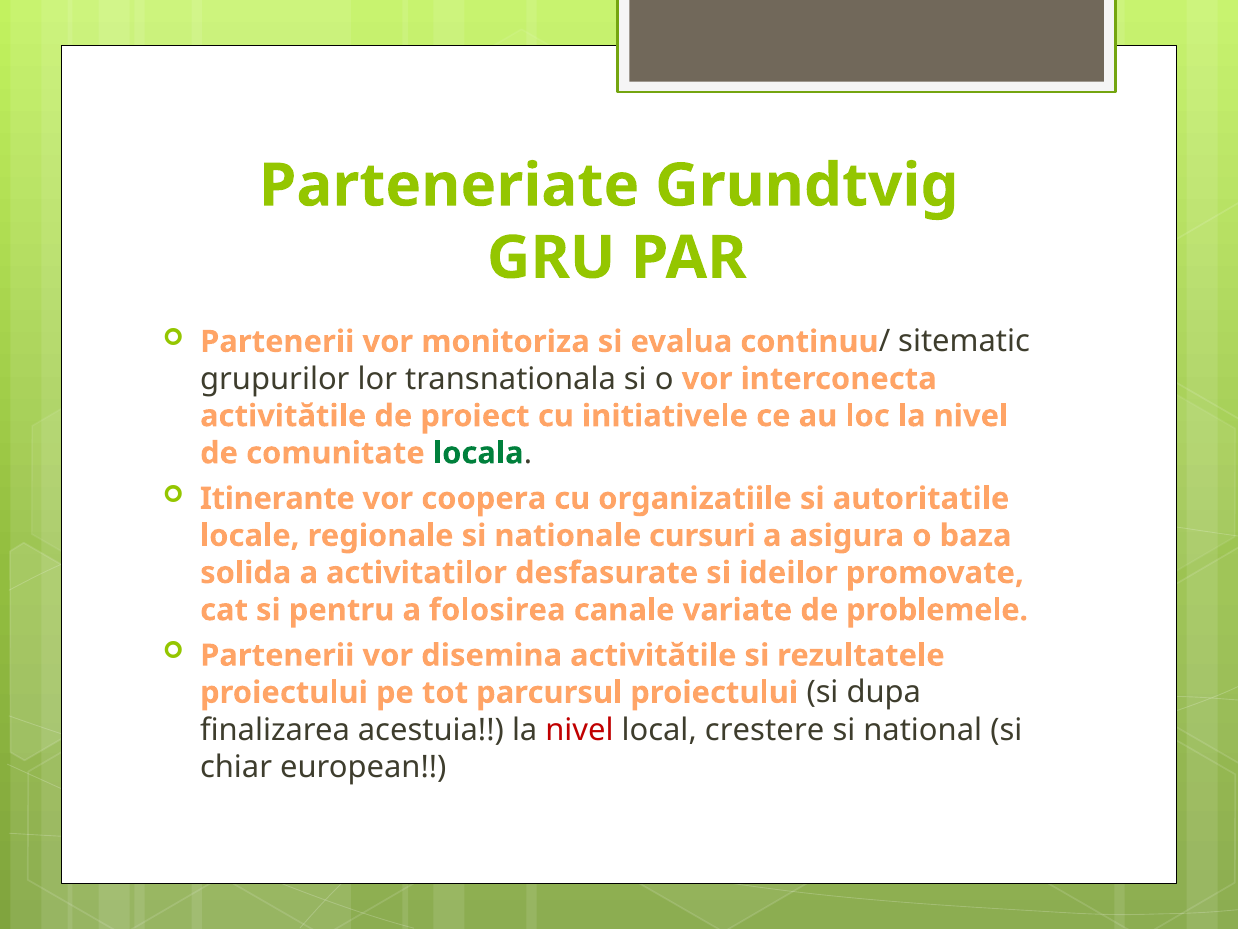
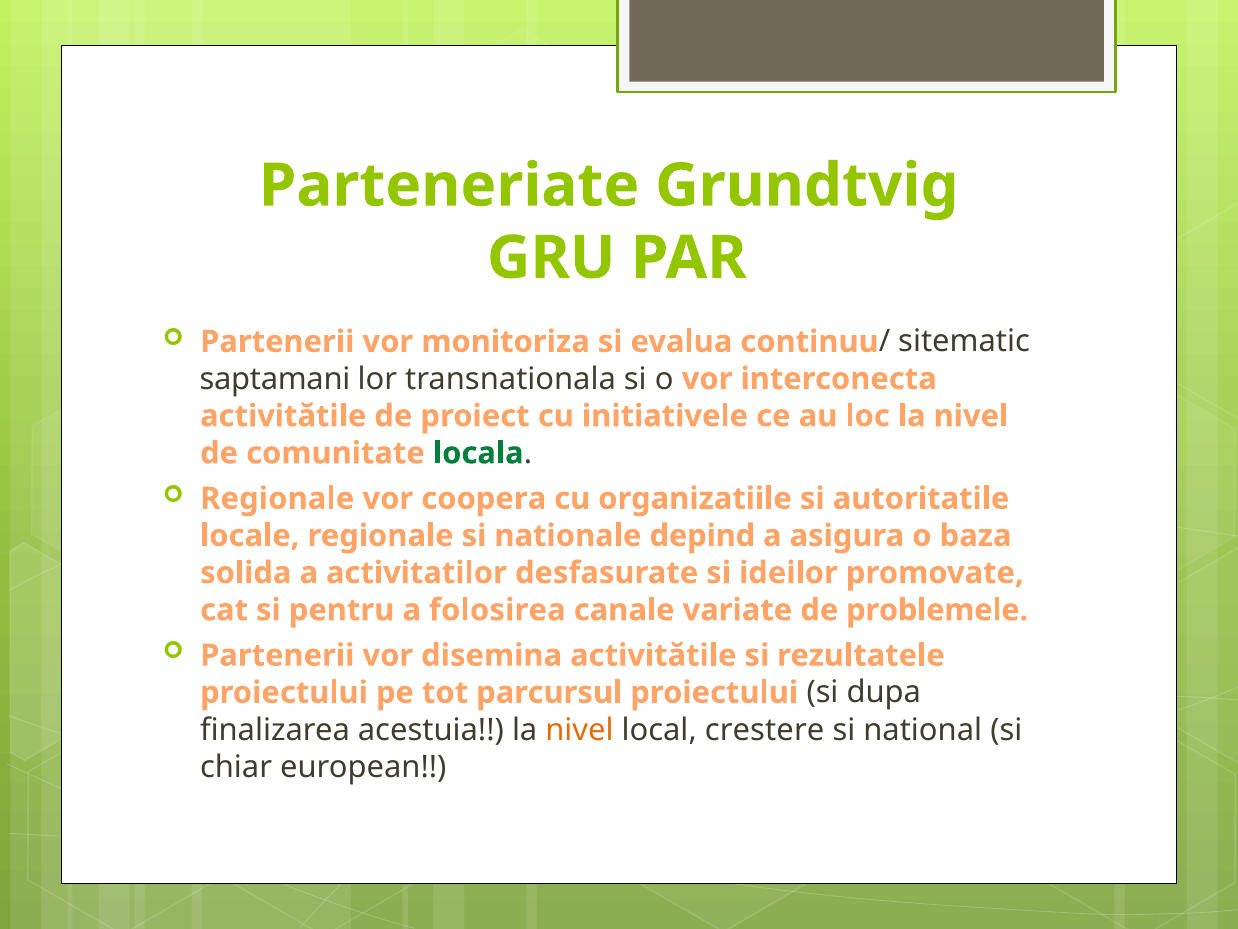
grupurilor: grupurilor -> saptamani (275, 379)
Itinerante: Itinerante -> Regionale (277, 498)
cursuri: cursuri -> depind (702, 535)
nivel colour: red -> orange (579, 729)
